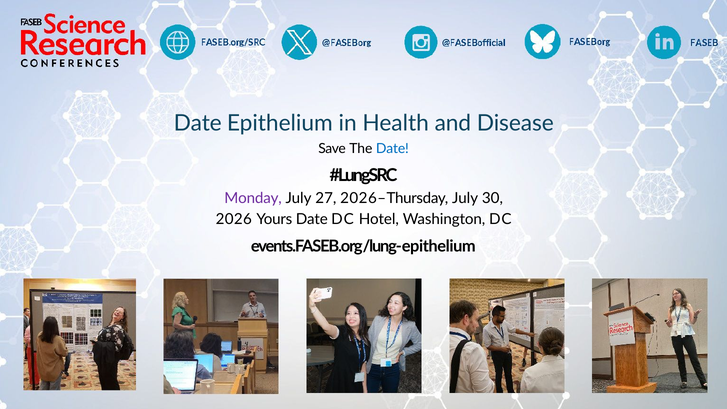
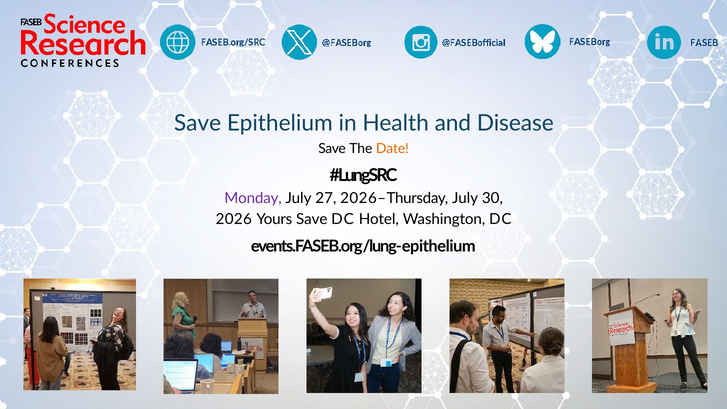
Date: Date -> Save (198, 123)
Date colour: blue -> orange (392, 149)
Yours Date: Date -> Save (312, 219)
